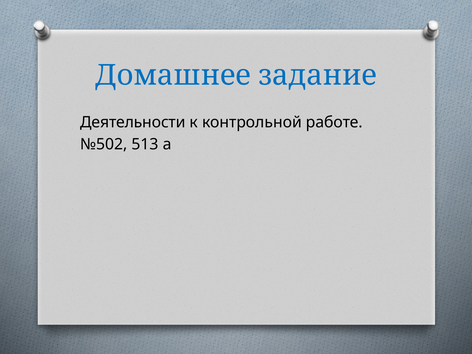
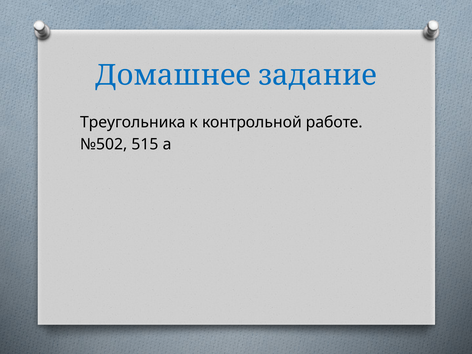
Деятельности: Деятельности -> Треугольника (133, 122)
513: 513 -> 515 (145, 144)
